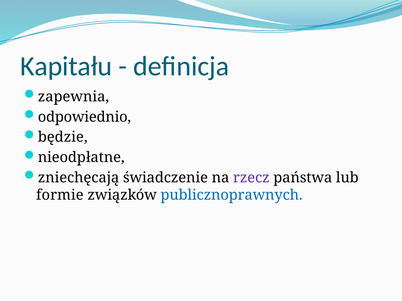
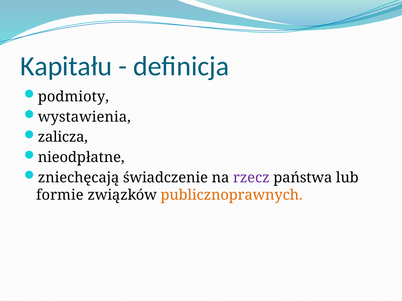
zapewnia: zapewnia -> podmioty (73, 97)
odpowiednio: odpowiednio -> wystawienia (84, 117)
będzie: będzie -> zalicza (63, 137)
publicznoprawnych colour: blue -> orange (232, 195)
